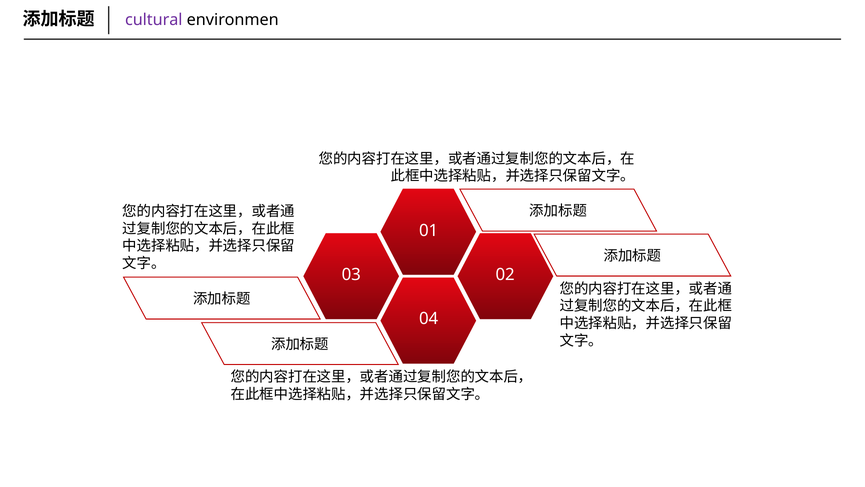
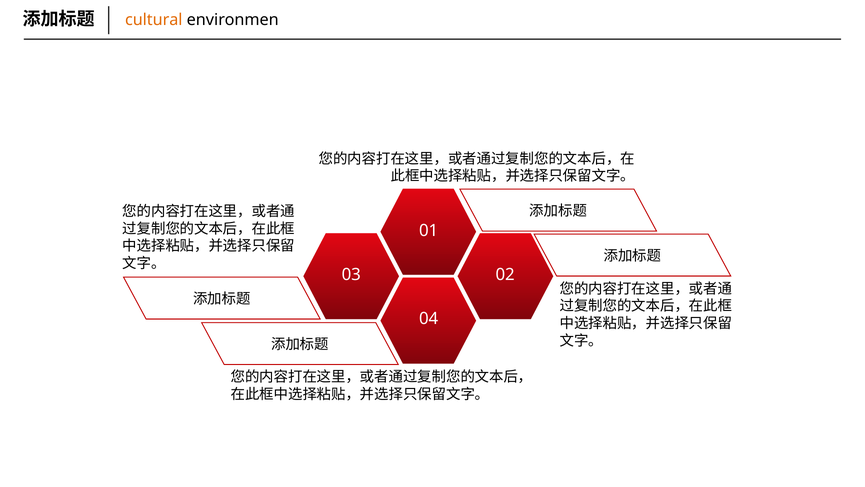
cultural colour: purple -> orange (154, 20)
